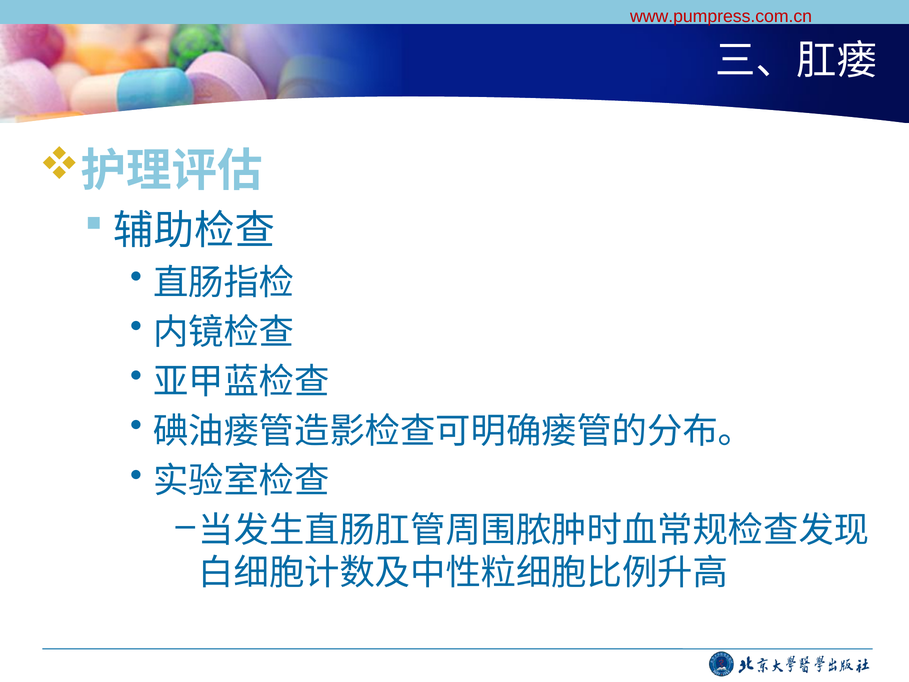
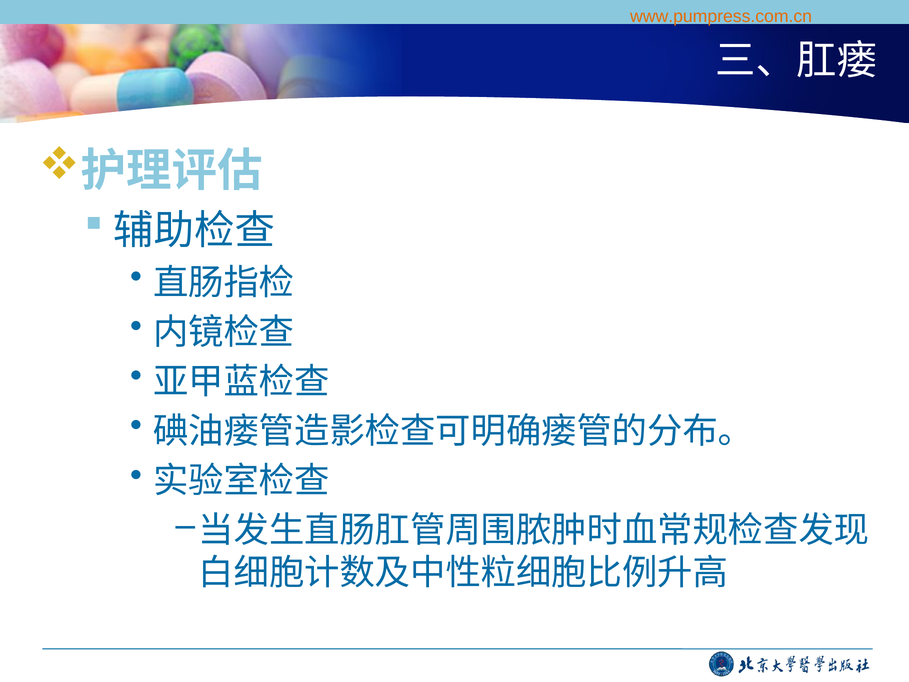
www.pumpress.com.cn colour: red -> orange (721, 16)
